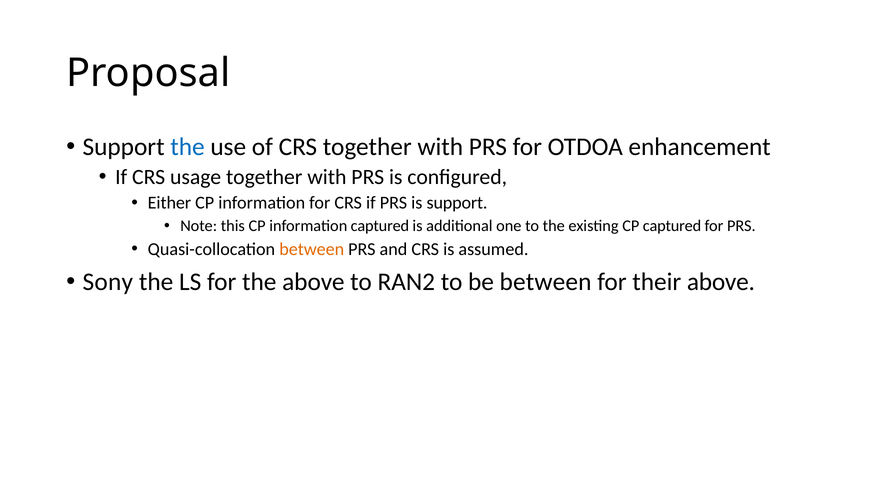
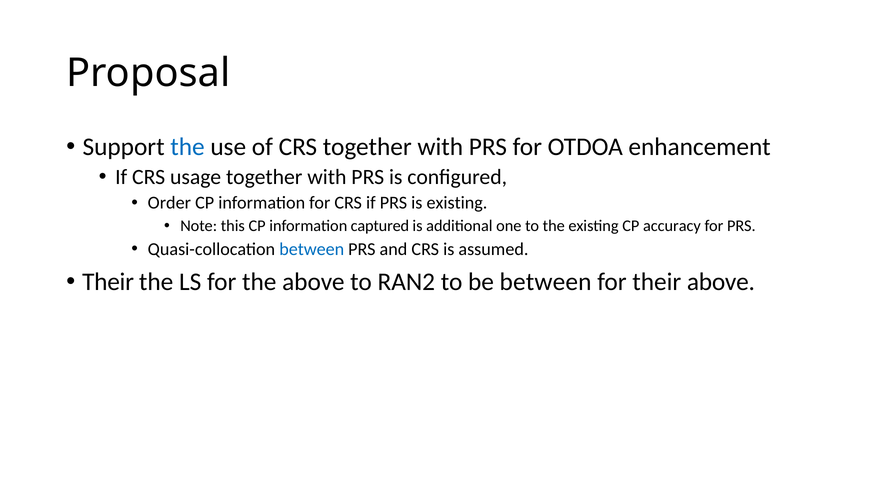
Either: Either -> Order (169, 203)
is support: support -> existing (457, 203)
CP captured: captured -> accuracy (672, 226)
between colour: orange -> blue (312, 249)
Sony: Sony -> Their (108, 282)
